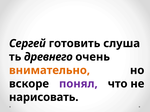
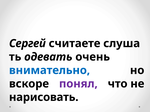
готовить: готовить -> считаете (75, 44)
древнего: древнего -> одевать (48, 57)
внимательно colour: orange -> blue (50, 71)
